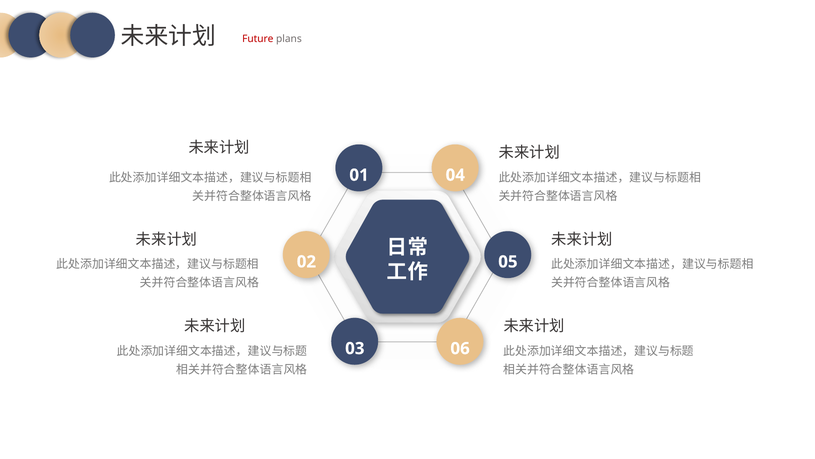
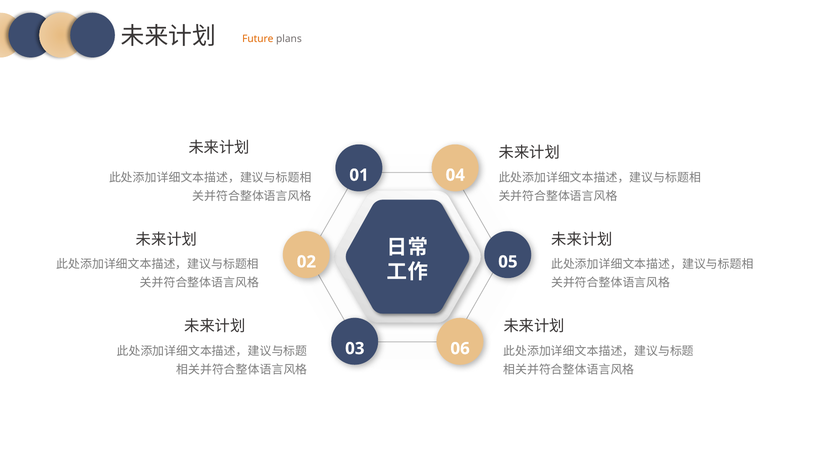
Future colour: red -> orange (258, 39)
